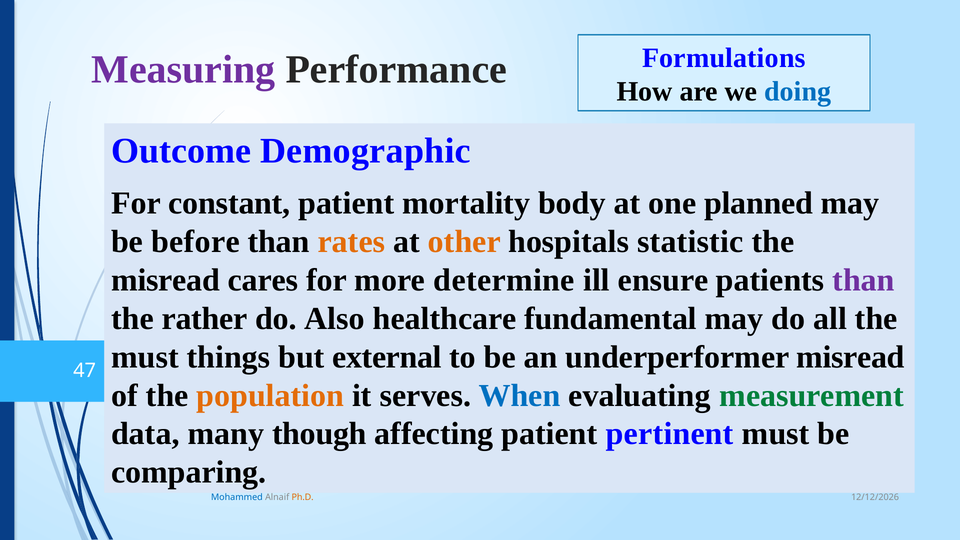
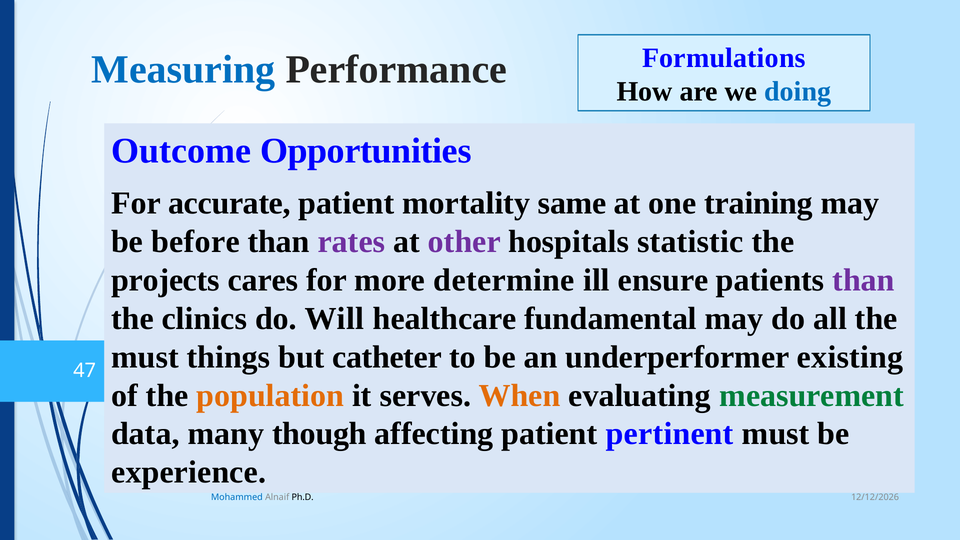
Measuring colour: purple -> blue (183, 69)
Demographic: Demographic -> Opportunities (366, 151)
constant: constant -> accurate (229, 203)
body: body -> same (572, 203)
planned: planned -> training (759, 203)
rates colour: orange -> purple (352, 242)
other colour: orange -> purple (464, 242)
misread: misread -> projects (166, 280)
rather: rather -> clinics (204, 319)
Also: Also -> Will (334, 319)
external: external -> catheter (387, 357)
underperformer misread: misread -> existing (850, 357)
When colour: blue -> orange (519, 395)
comparing: comparing -> experience (189, 472)
Ph.D colour: orange -> black (303, 497)
